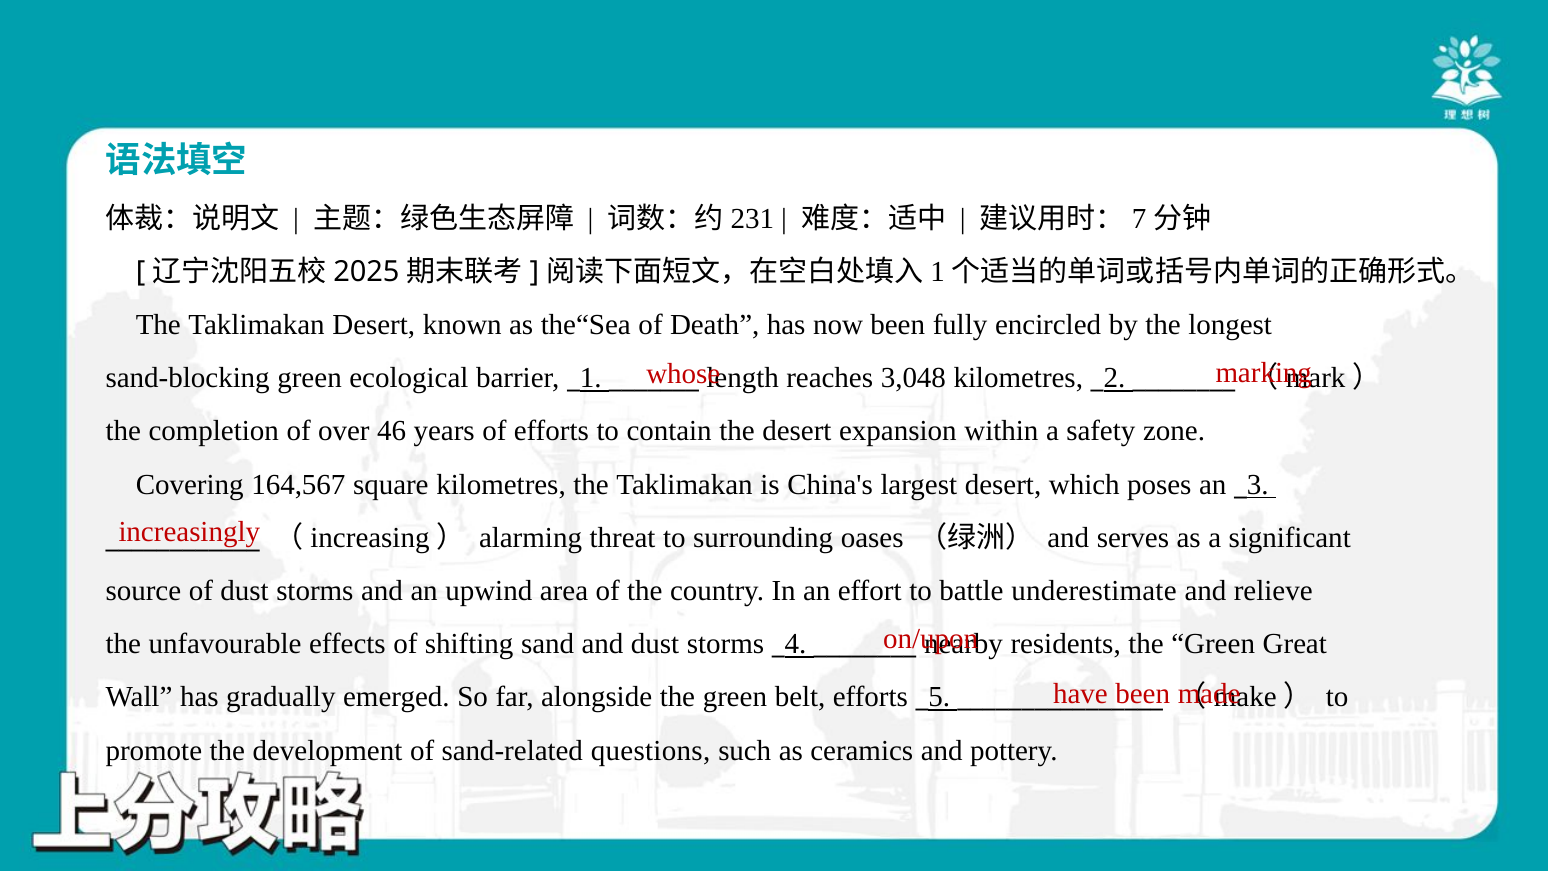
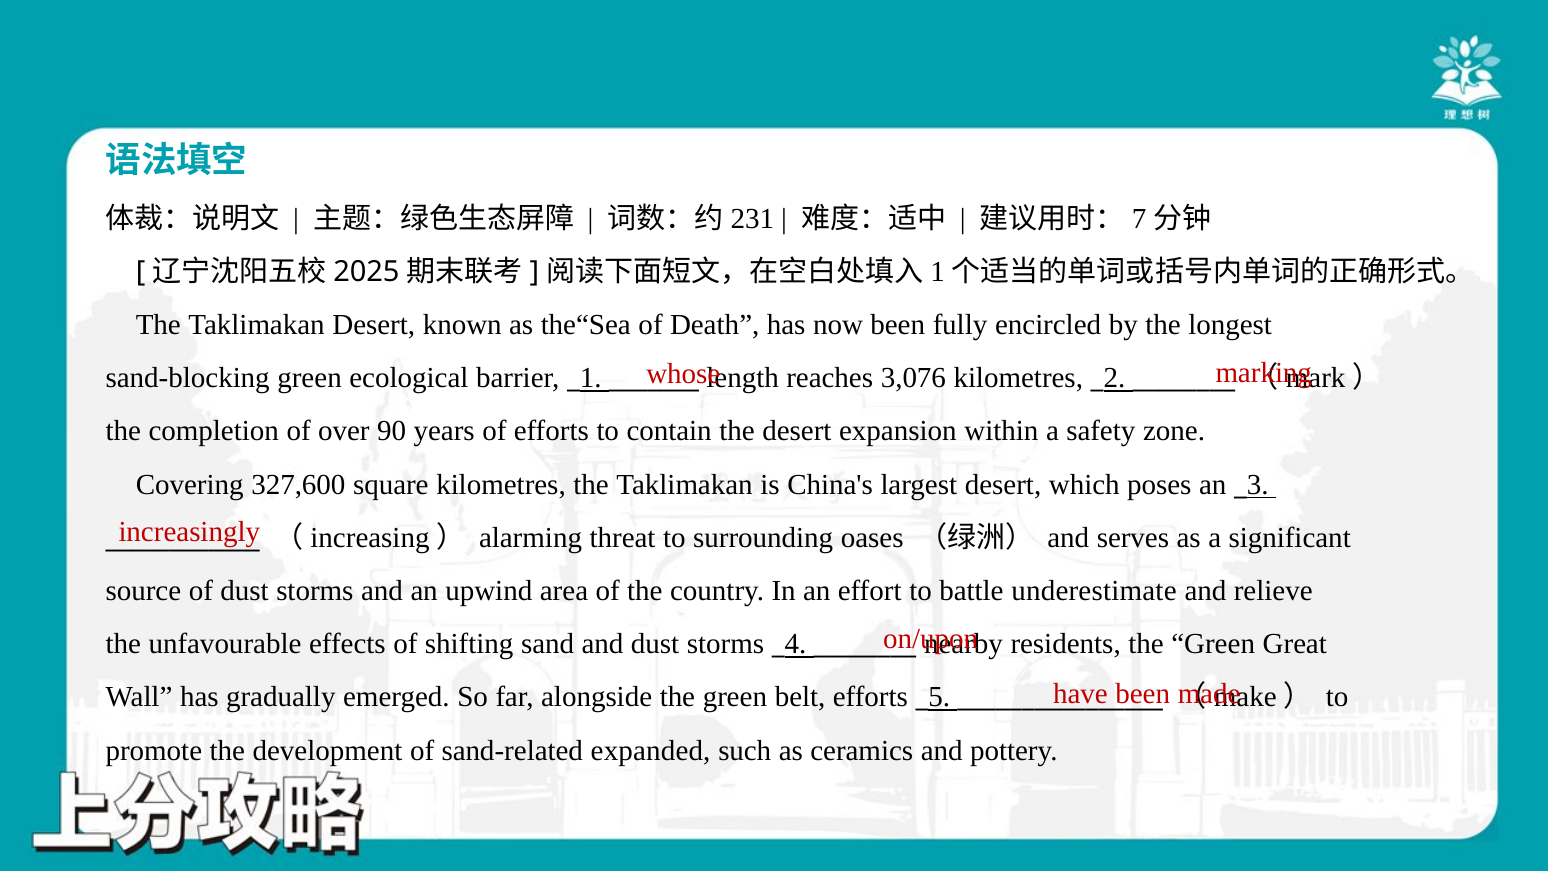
3,048: 3,048 -> 3,076 (913, 378)
46: 46 -> 90 (392, 431)
164,567: 164,567 -> 327,600 (298, 484)
questions: questions -> expanded (651, 750)
